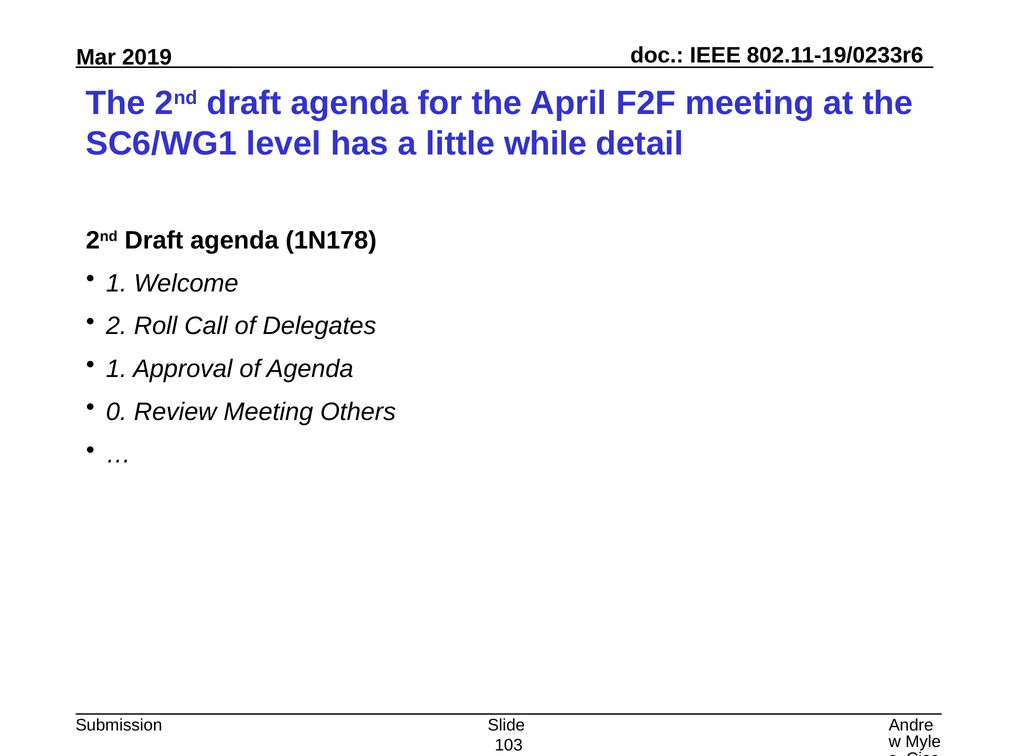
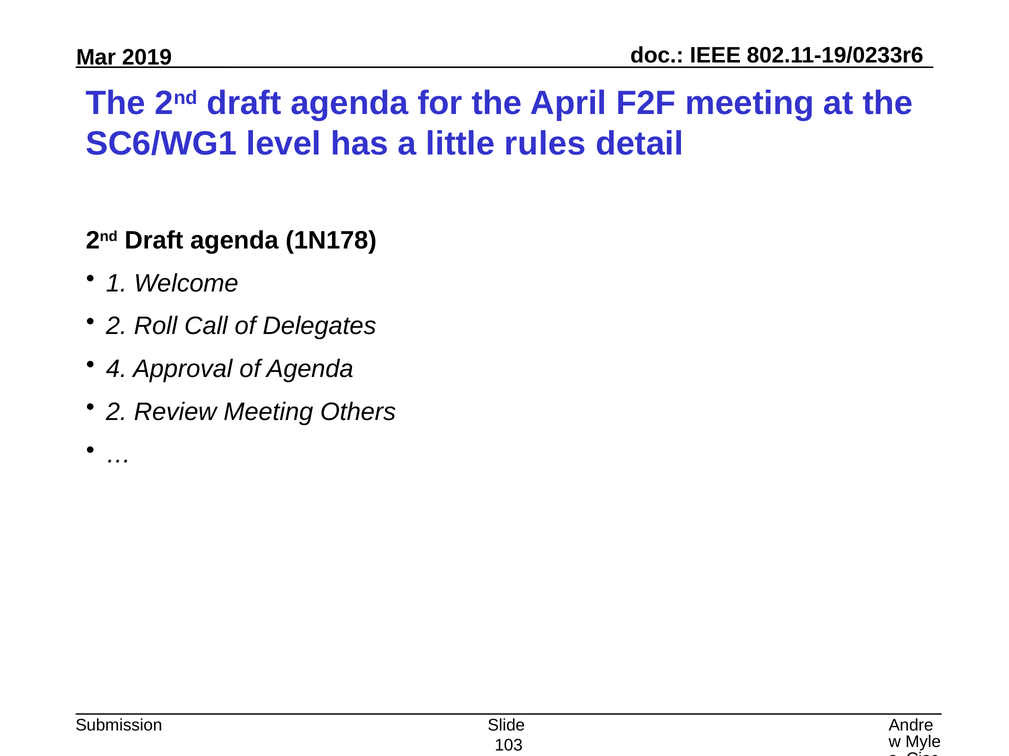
while: while -> rules (545, 144)
1: 1 -> 4 (116, 369)
0: 0 -> 2 (116, 412)
